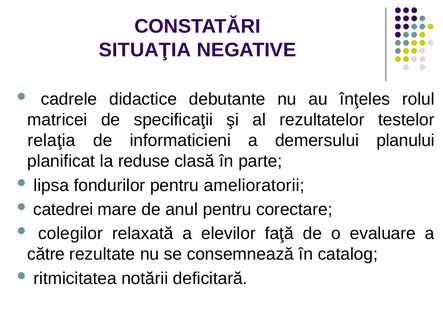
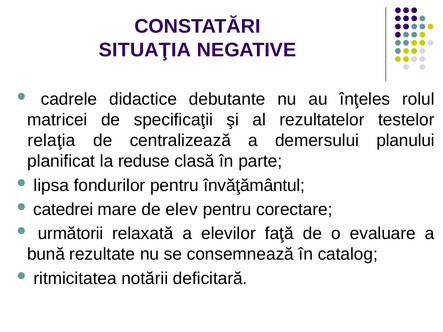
informaticieni: informaticieni -> centralizează (180, 141)
amelioratorii: amelioratorii -> învăţământul (254, 186)
anul: anul -> elev (182, 210)
colegilor: colegilor -> următorii (71, 234)
către: către -> bună (46, 254)
